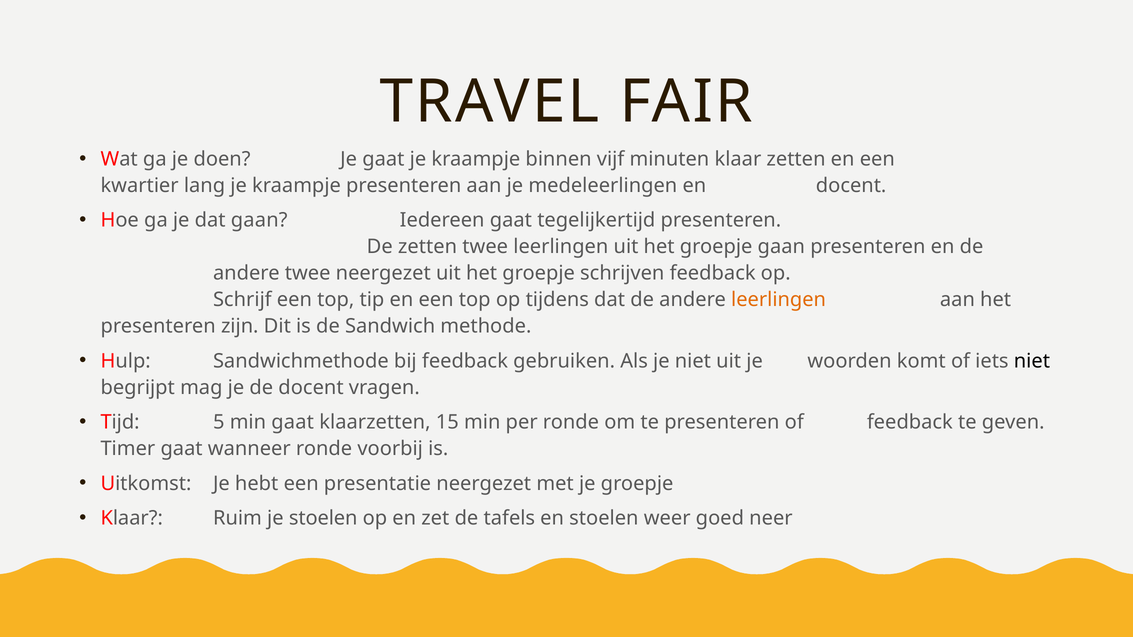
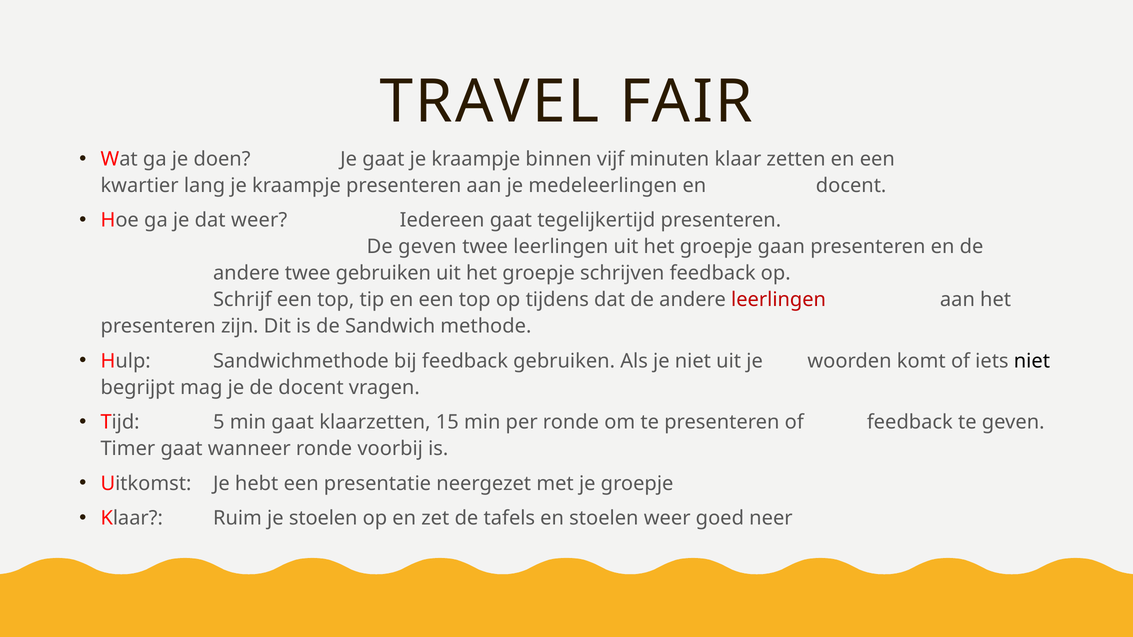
dat gaan: gaan -> weer (259, 220)
De zetten: zetten -> geven (427, 247)
twee neergezet: neergezet -> gebruiken (383, 273)
leerlingen colour: orange -> red (779, 300)
